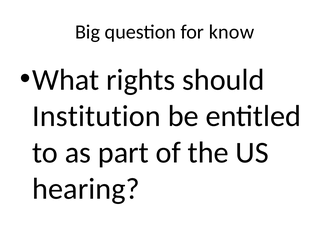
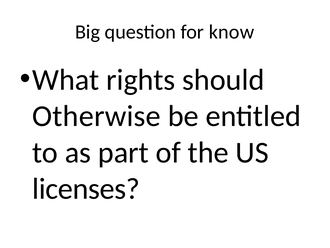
Institution: Institution -> Otherwise (96, 116)
hearing: hearing -> licenses (86, 189)
